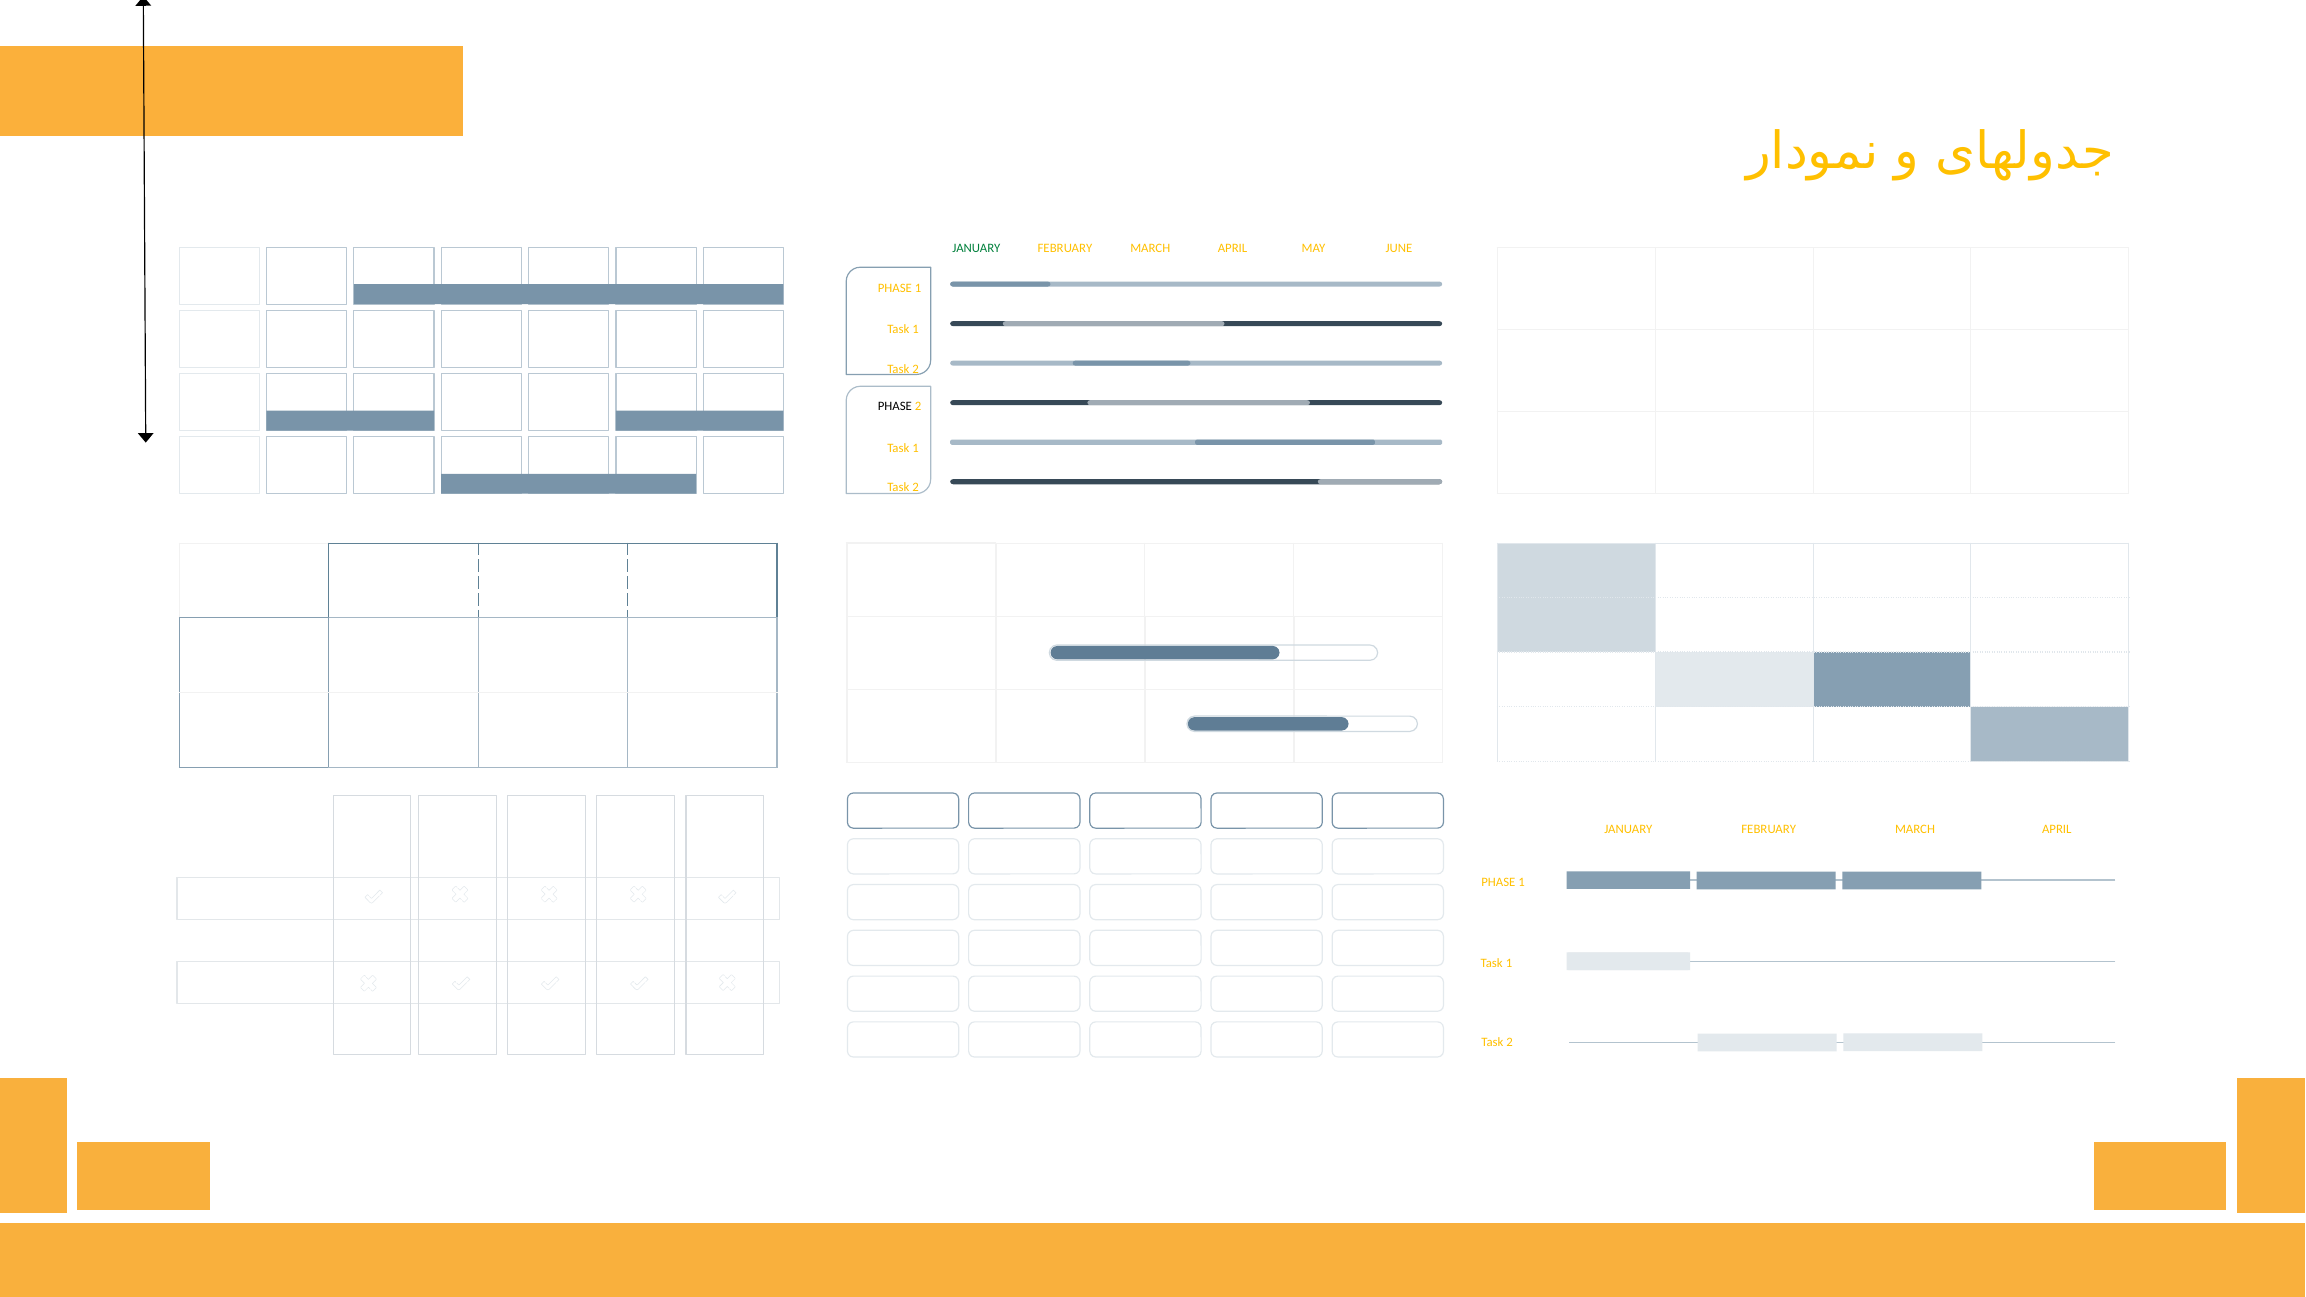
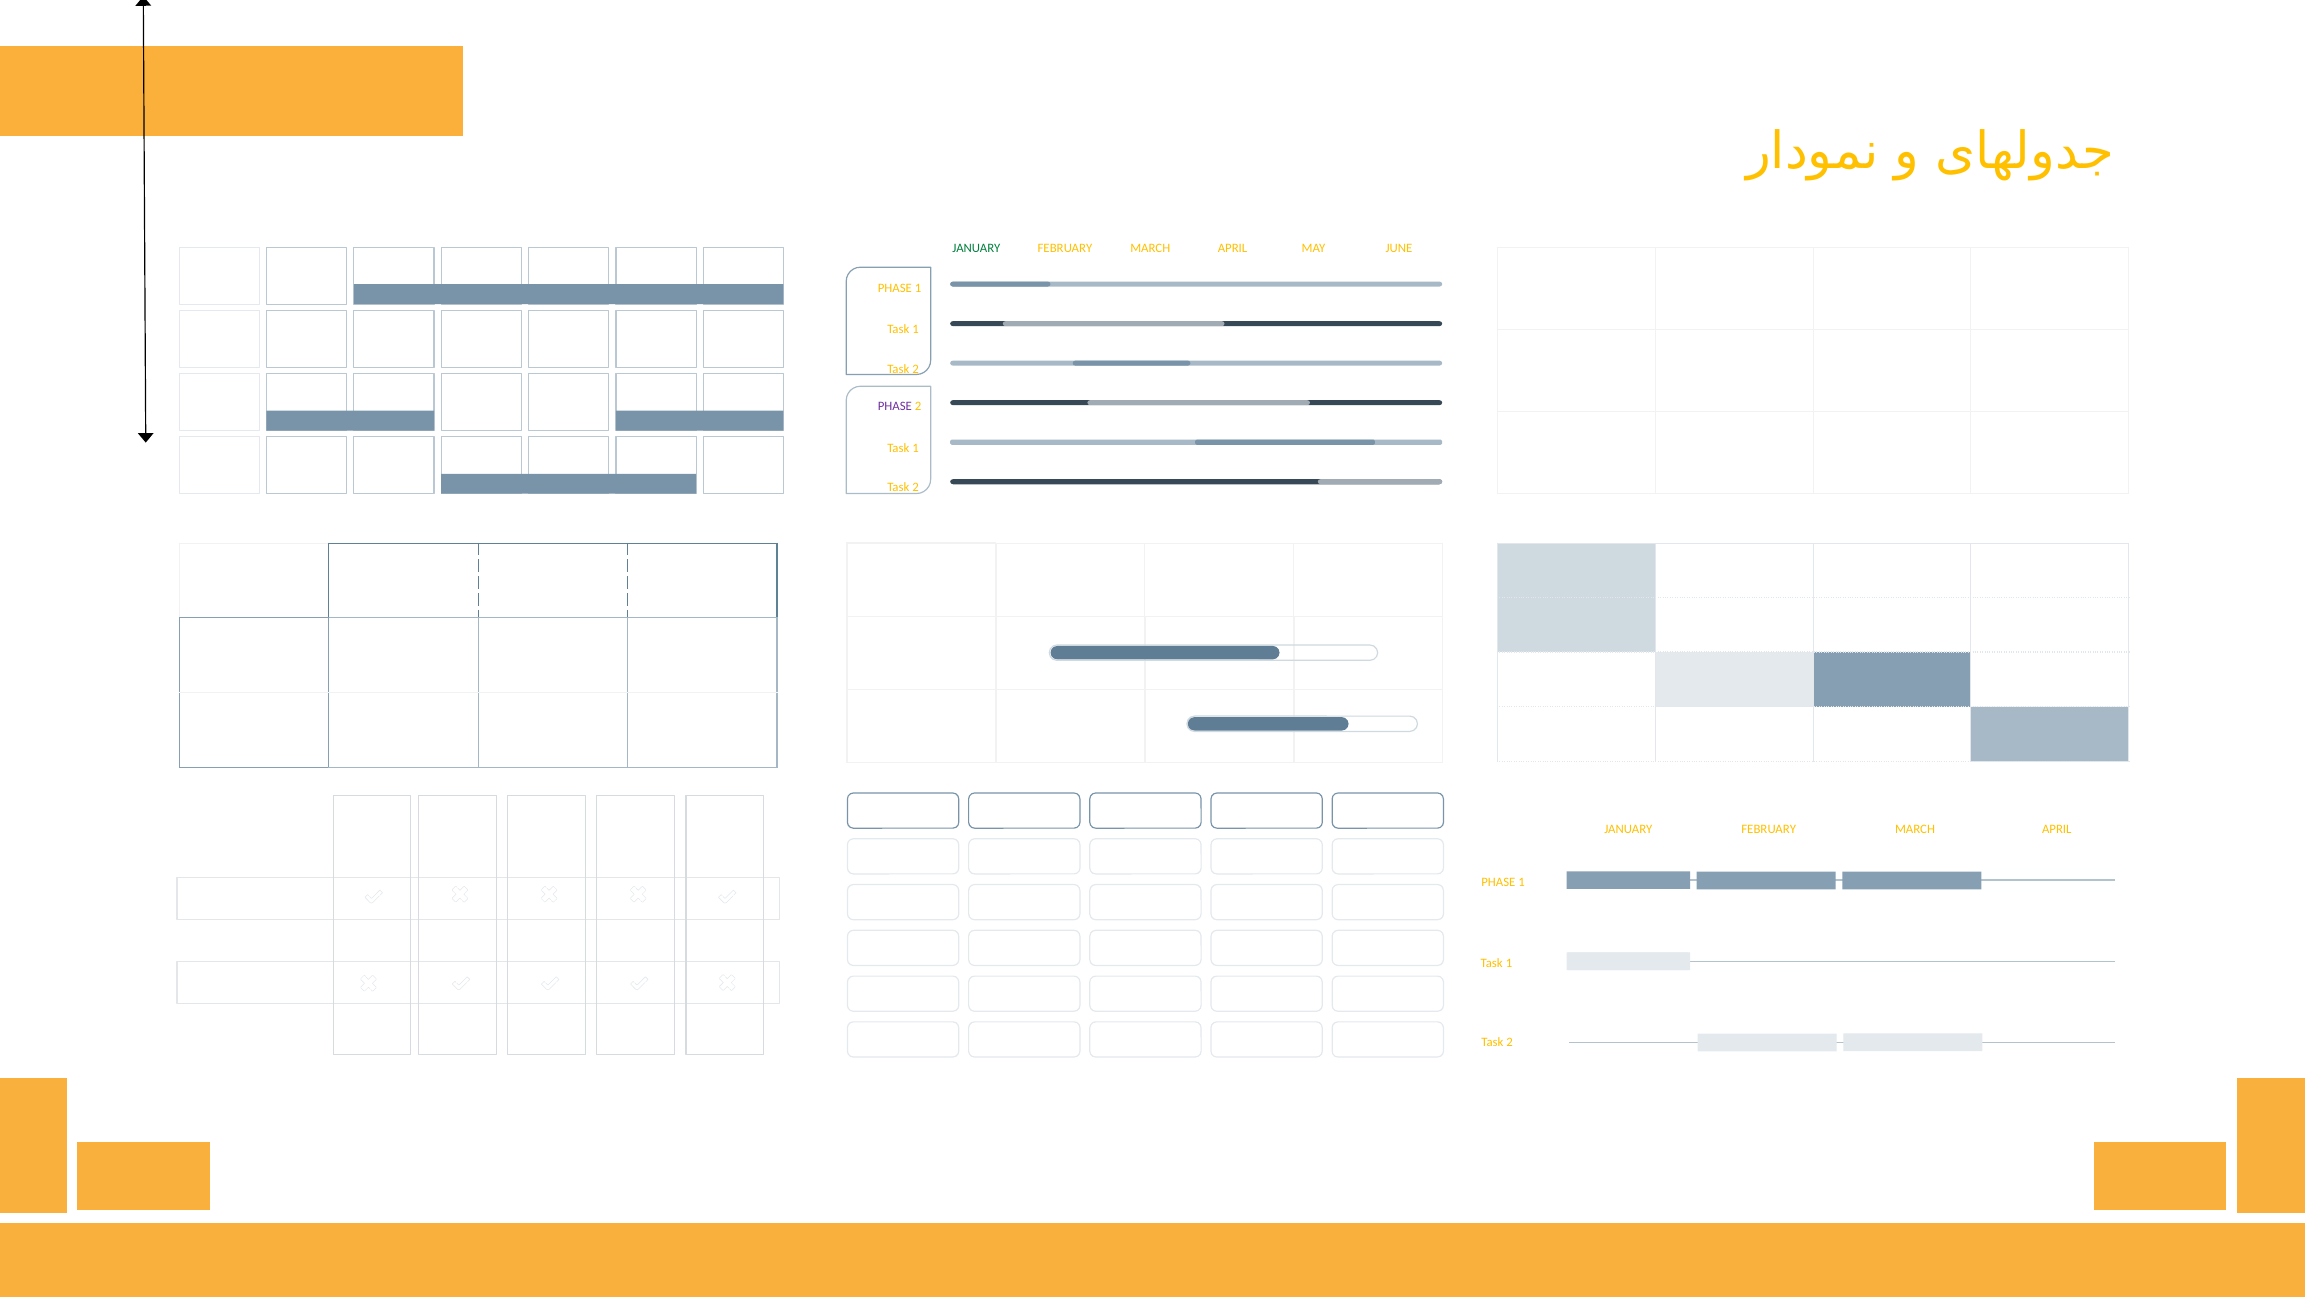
PHASE colour: black -> purple (895, 406)
